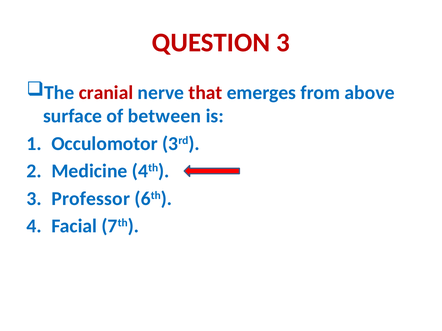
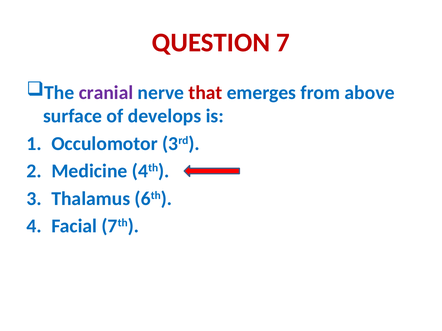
QUESTION 3: 3 -> 7 (283, 43)
cranial colour: red -> purple (106, 93)
between: between -> develops (165, 116)
Professor: Professor -> Thalamus (91, 199)
